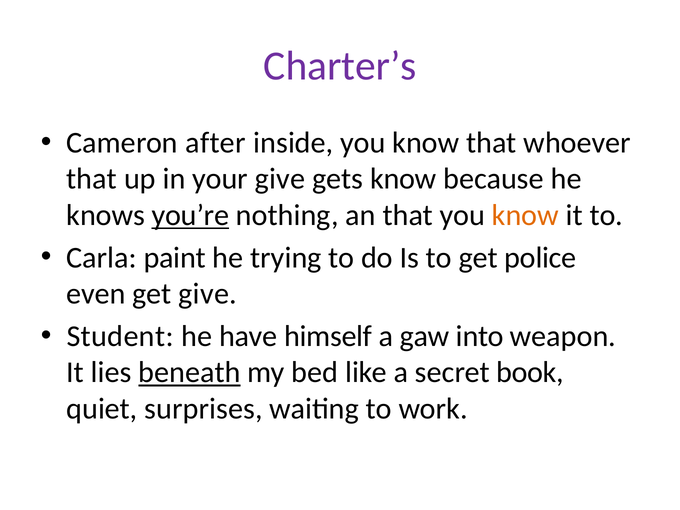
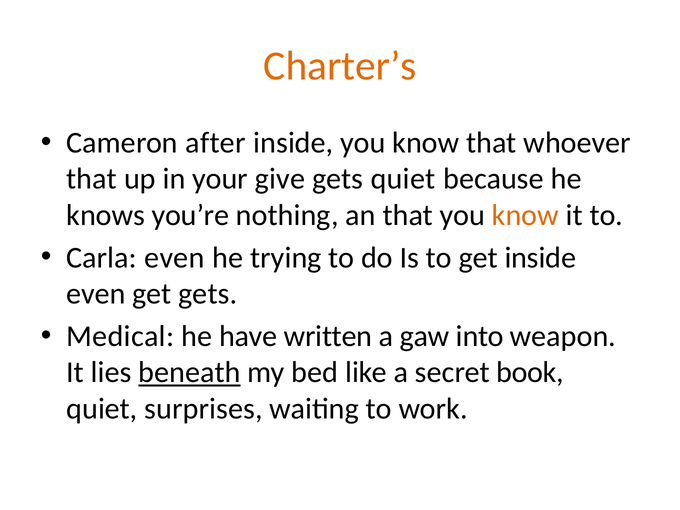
Charter’s colour: purple -> orange (340, 66)
gets know: know -> quiet (403, 179)
you’re underline: present -> none (190, 215)
Carla paint: paint -> even (174, 258)
get police: police -> inside (540, 258)
get give: give -> gets (208, 294)
Student: Student -> Medical (120, 336)
himself: himself -> written (328, 336)
